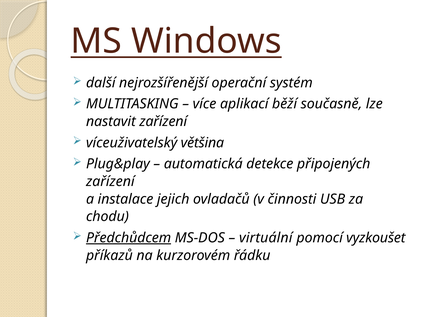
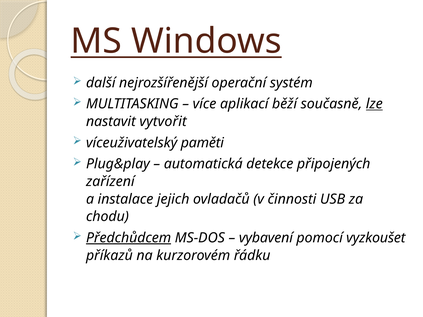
lze underline: none -> present (374, 104)
nastavit zařízení: zařízení -> vytvořit (163, 122)
většina: většina -> paměti (202, 143)
virtuální: virtuální -> vybavení (266, 238)
